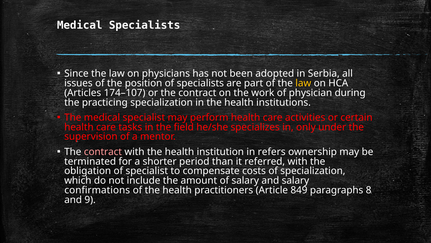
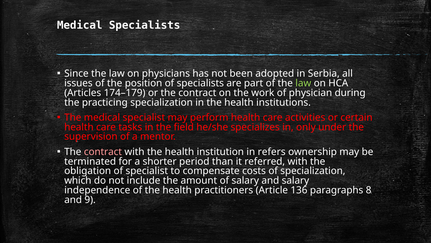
law colour: yellow -> light green (303, 83)
174–107: 174–107 -> 174–179 (125, 93)
conﬁrmations: conﬁrmations -> independence (97, 190)
849: 849 -> 136 (299, 190)
